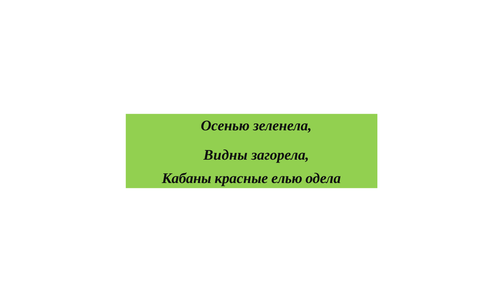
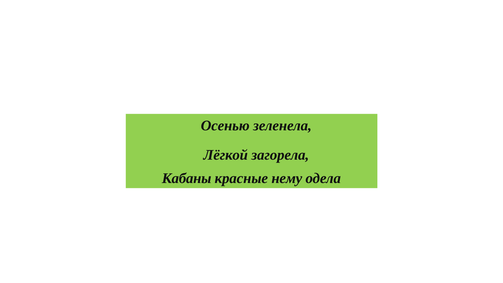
Видны: Видны -> Лёгкой (226, 155)
елью: елью -> нему (287, 178)
